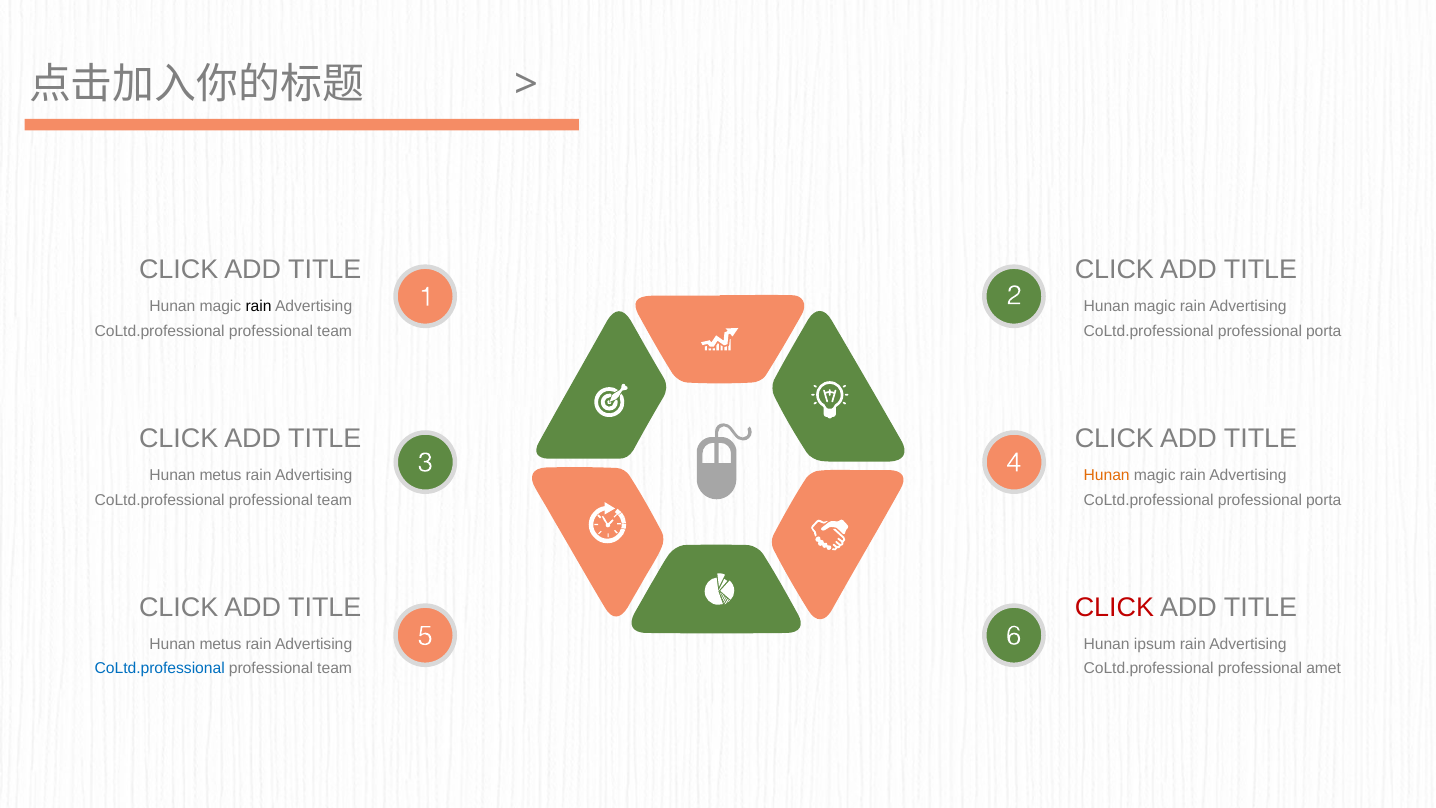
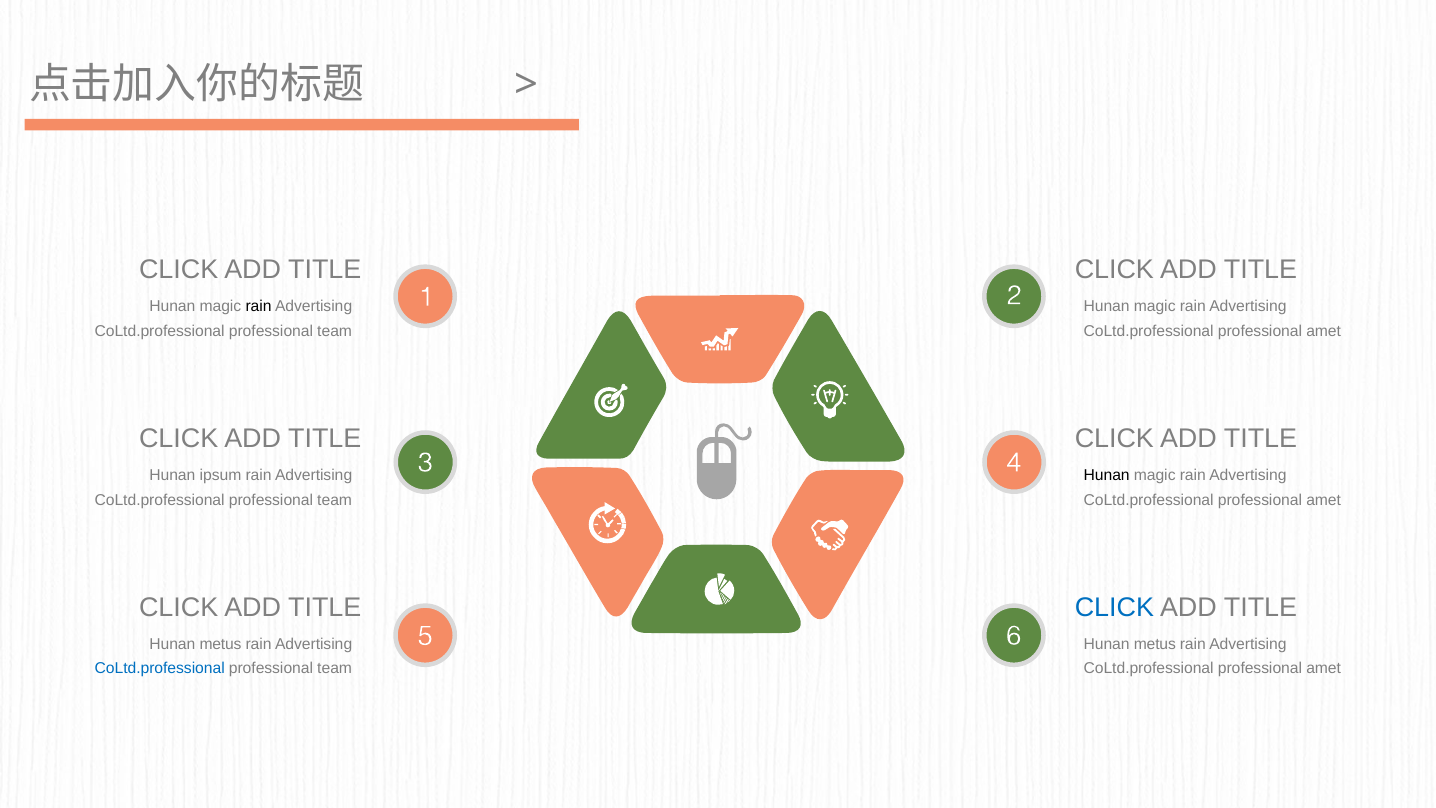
porta: porta -> amet (1324, 331)
metus: metus -> ipsum (220, 476)
Hunan colour: orange -> black (1107, 476)
porta: porta -> amet (1324, 500)
CLICK colour: red -> blue (1114, 607)
ipsum: ipsum -> metus (1155, 644)
